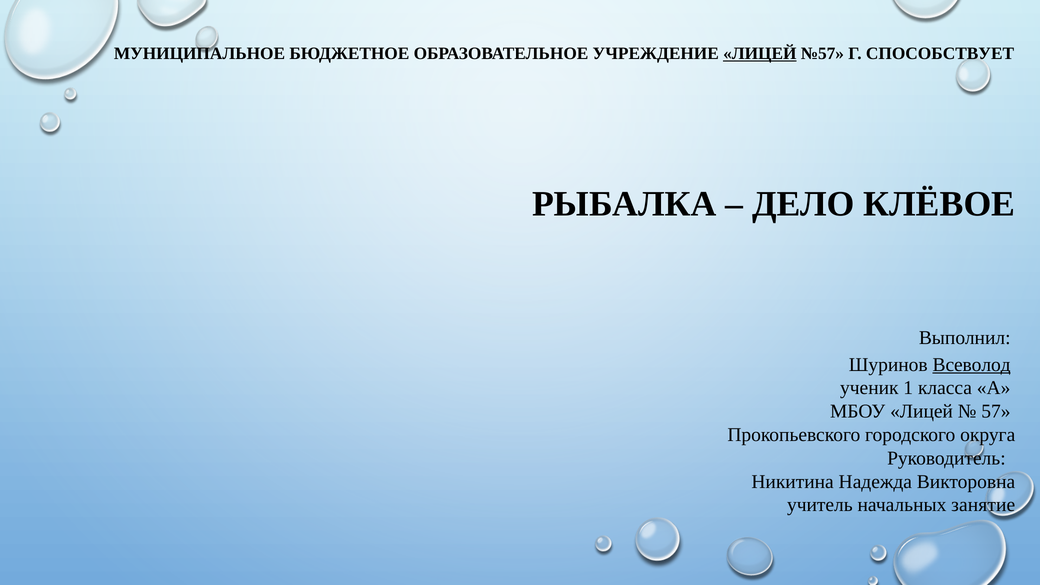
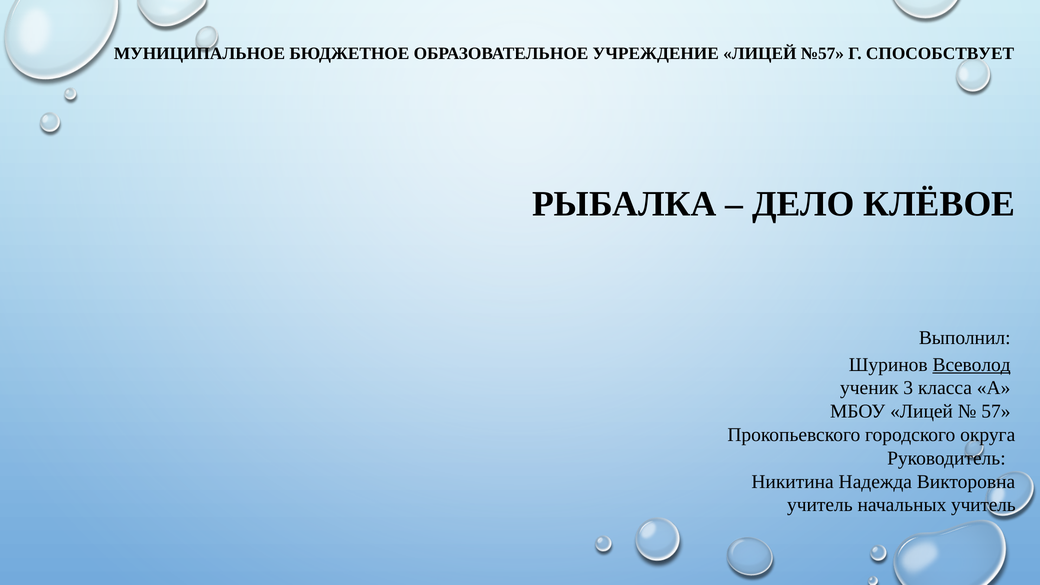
ЛИЦЕЙ underline: present -> none (760, 54)
1: 1 -> 3 (908, 388)
начальных занятие: занятие -> учитель (983, 505)
